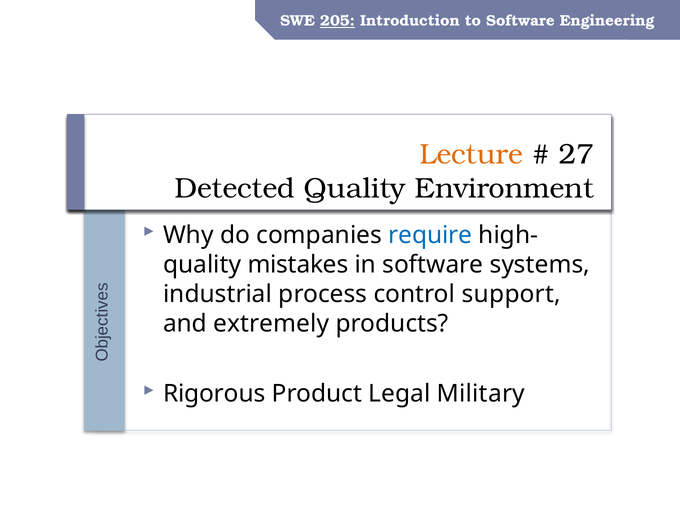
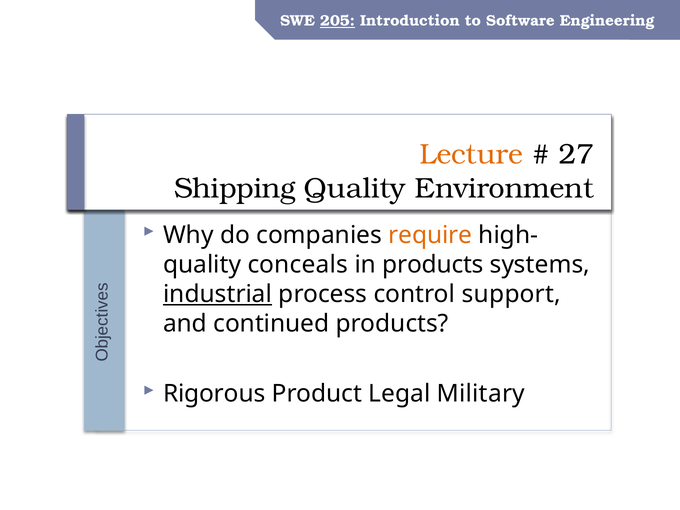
Detected: Detected -> Shipping (235, 189)
require colour: blue -> orange (430, 235)
mistakes: mistakes -> conceals (298, 265)
in software: software -> products (433, 265)
industrial underline: none -> present (218, 294)
extremely: extremely -> continued (271, 324)
